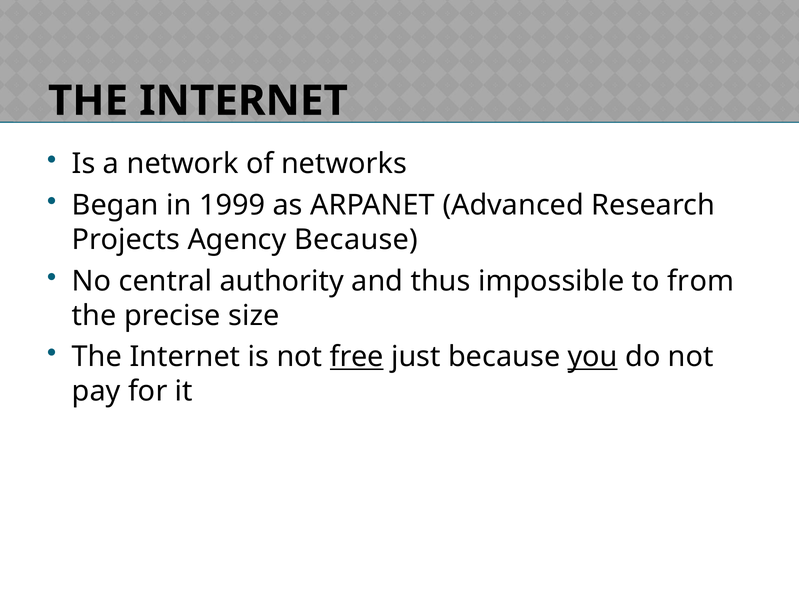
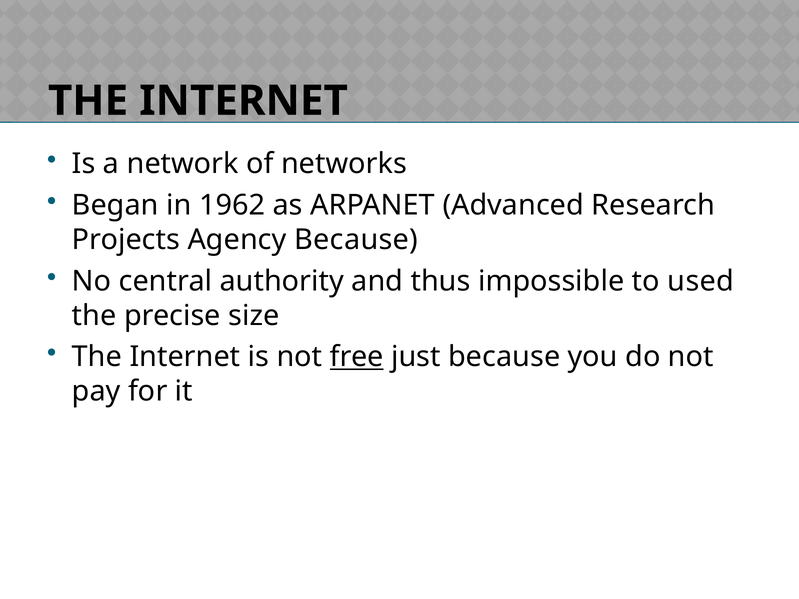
1999: 1999 -> 1962 (232, 205)
from: from -> used (701, 281)
you underline: present -> none (593, 357)
